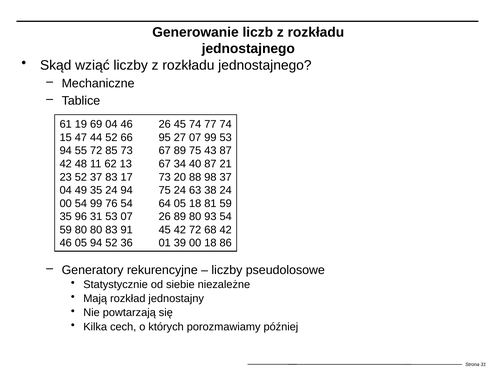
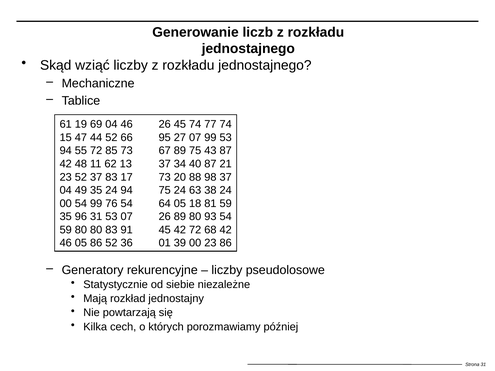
13 67: 67 -> 37 (165, 164)
05 94: 94 -> 86 (96, 243)
00 18: 18 -> 23 (210, 243)
